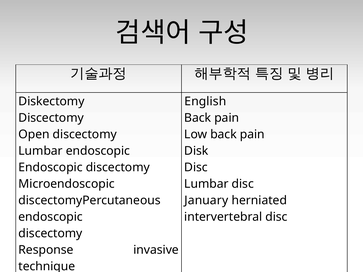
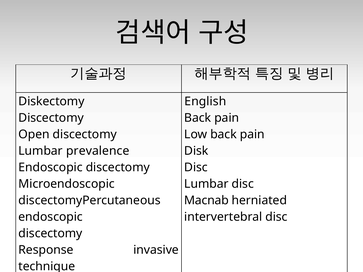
Lumbar endoscopic: endoscopic -> prevalence (98, 151)
January: January -> Macnab (206, 201)
